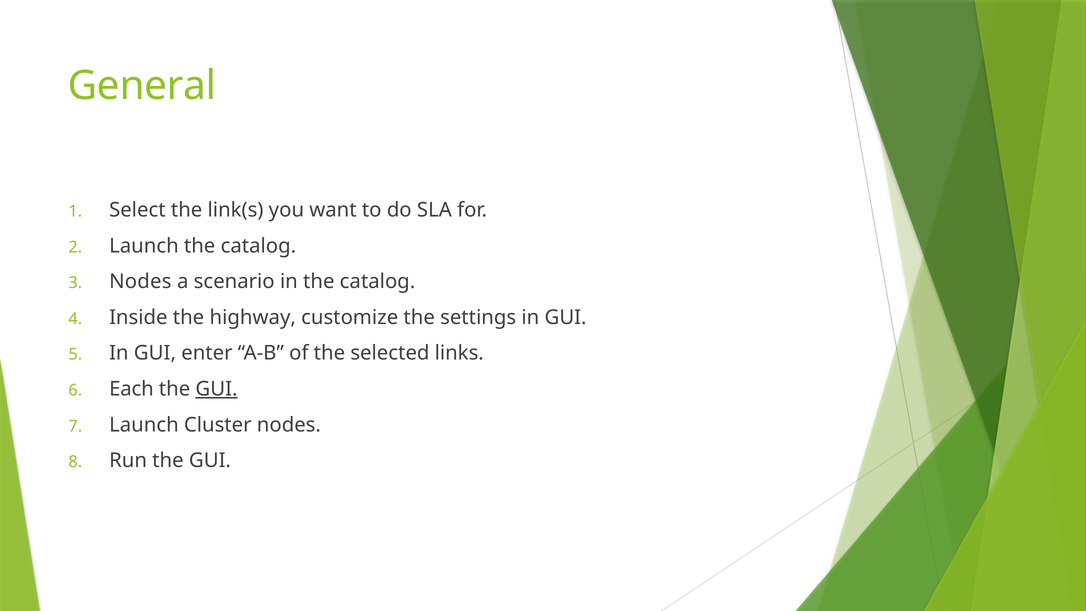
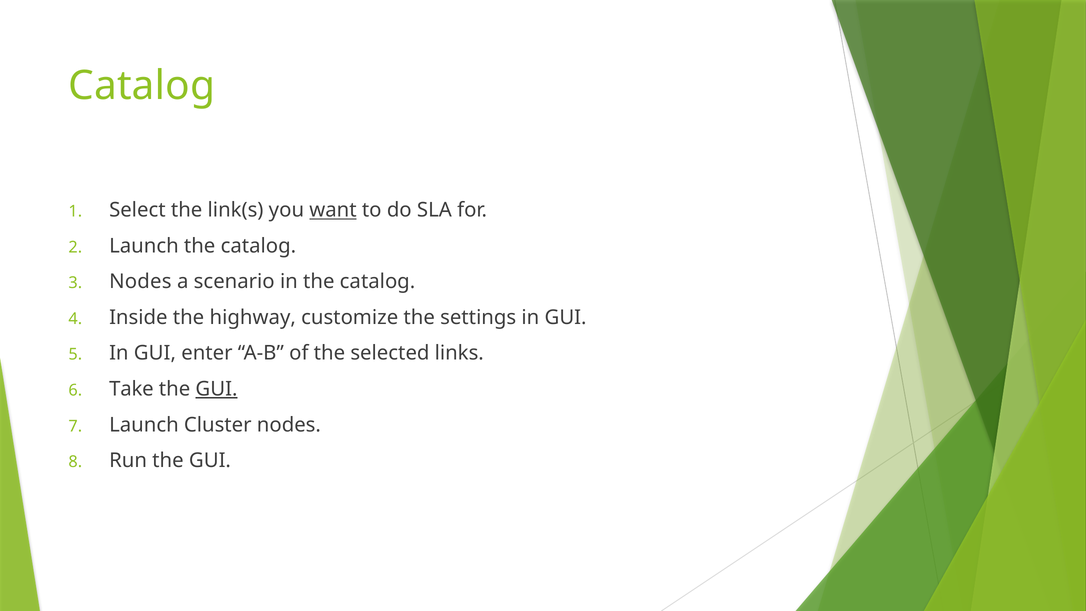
General: General -> Catalog (142, 86)
want underline: none -> present (333, 210)
Each: Each -> Take (131, 389)
